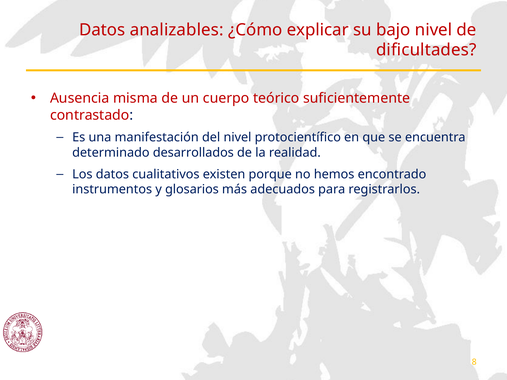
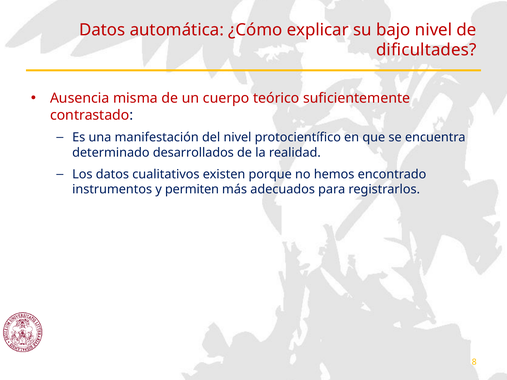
analizables: analizables -> automática (177, 30)
glosarios: glosarios -> permiten (192, 190)
